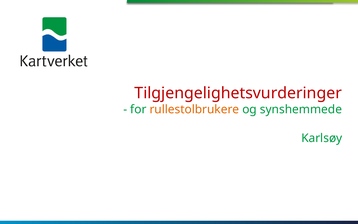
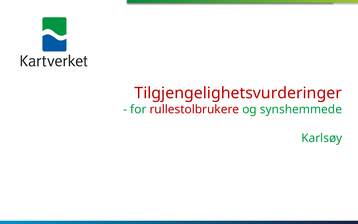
rullestolbrukere colour: orange -> red (194, 109)
